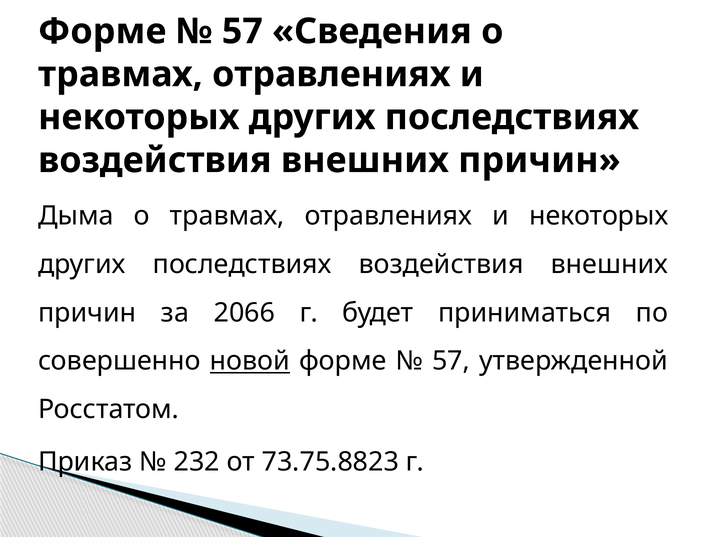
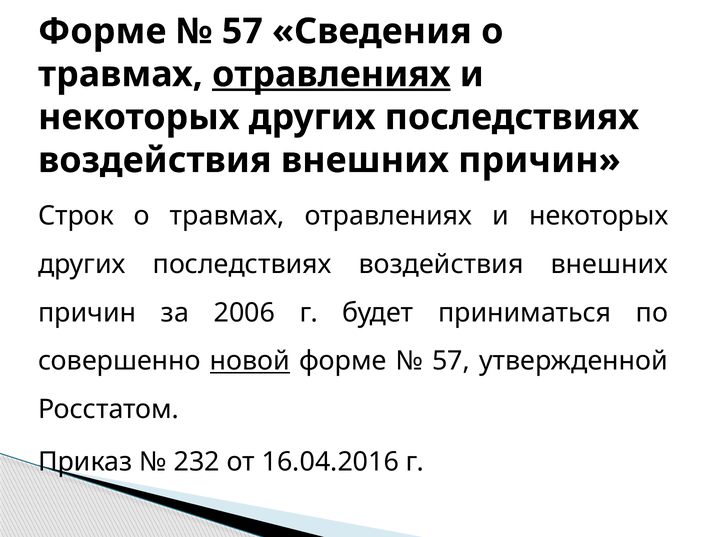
отравлениях underline: none -> present (331, 74)
Дыма: Дыма -> Строк (76, 216)
2066: 2066 -> 2006 (244, 313)
73.75.8823: 73.75.8823 -> 16.04.2016 (330, 462)
